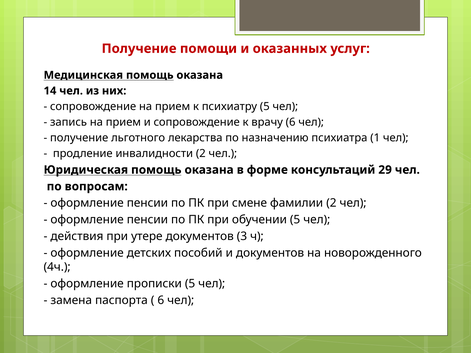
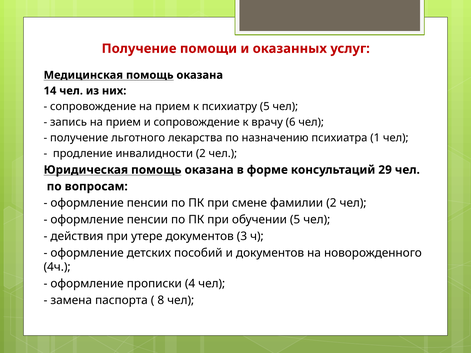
прописки 5: 5 -> 4 (190, 284)
6: 6 -> 8 (161, 300)
